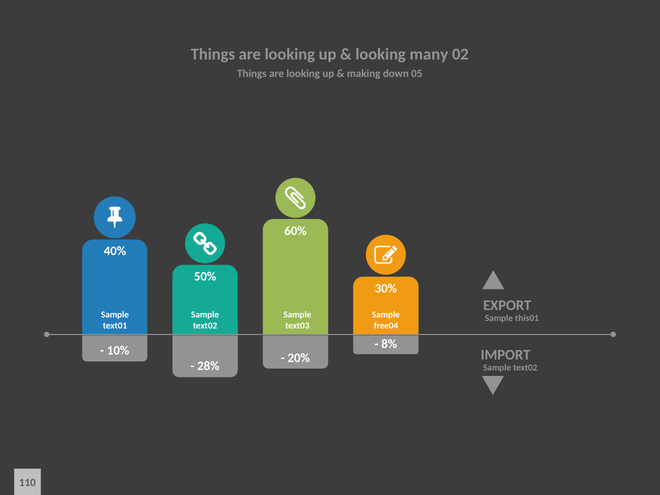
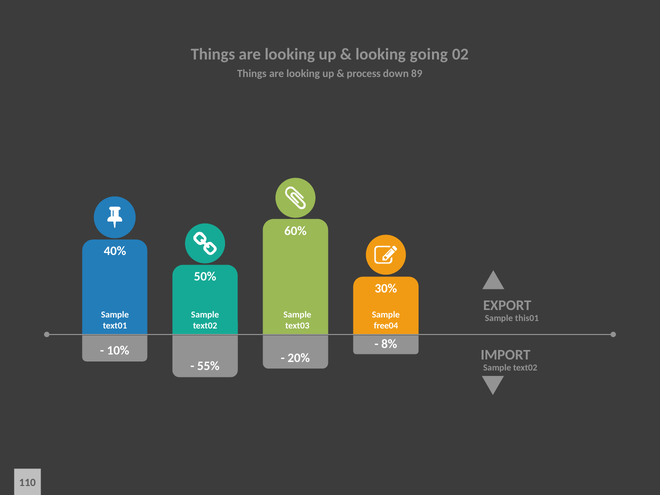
many: many -> going (429, 54)
making: making -> process (364, 74)
05: 05 -> 89 (417, 74)
28%: 28% -> 55% (208, 366)
